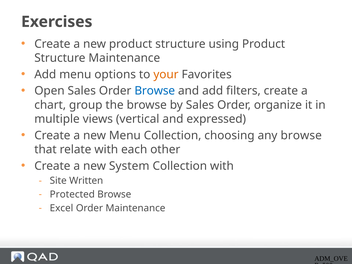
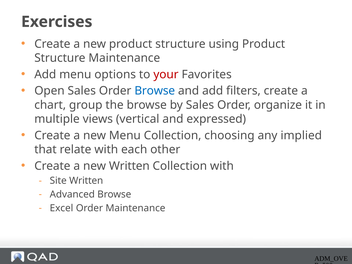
your colour: orange -> red (166, 74)
any browse: browse -> implied (301, 135)
new System: System -> Written (129, 166)
Protected: Protected -> Advanced (72, 194)
